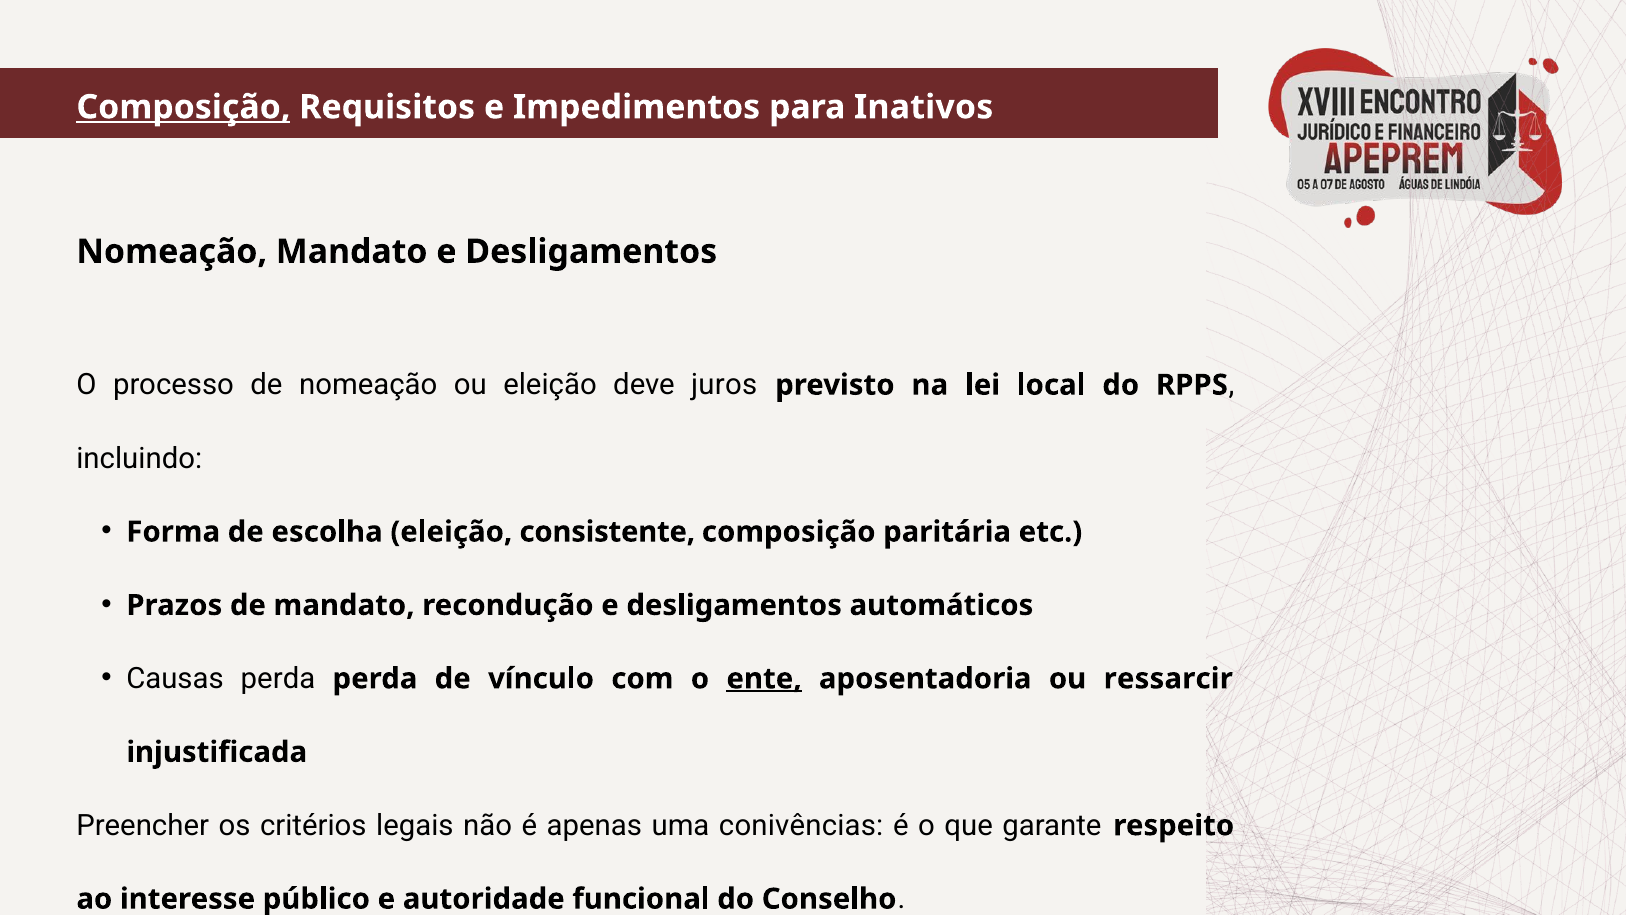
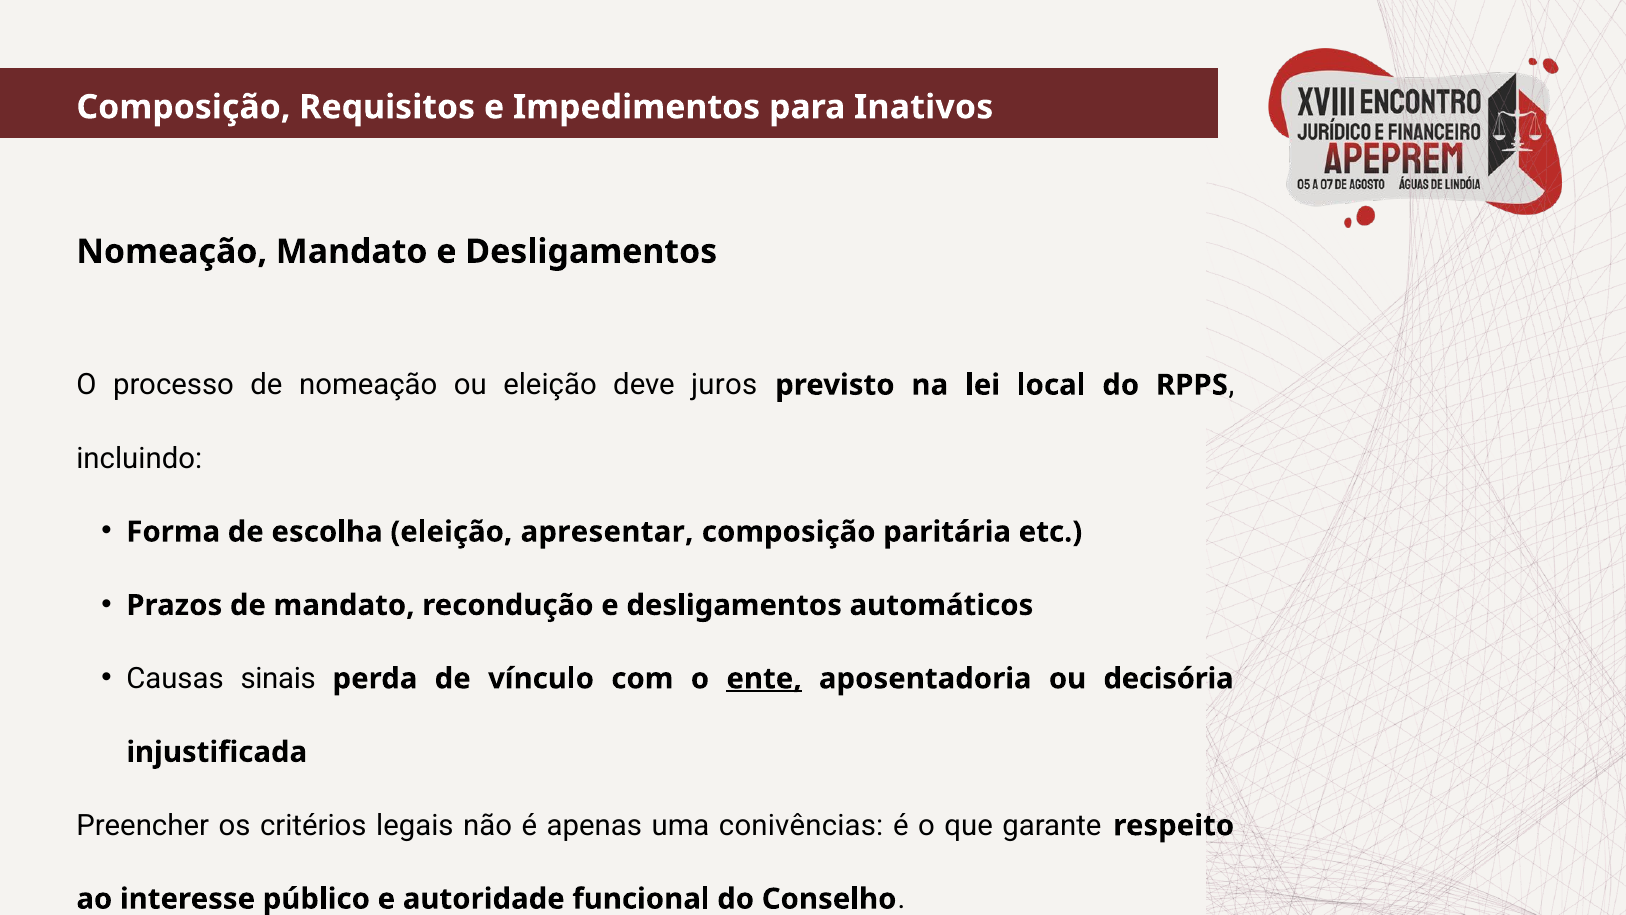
Composição underline: present -> none (183, 107)
consistente: consistente -> apresentar (607, 532)
Causas perda: perda -> sinais (278, 678)
ressarcir: ressarcir -> decisória (1168, 678)
